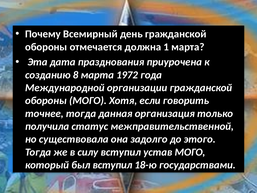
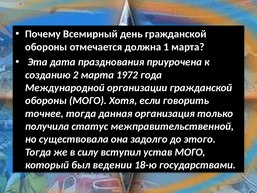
8: 8 -> 2 (76, 75)
был вступил: вступил -> ведении (112, 165)
